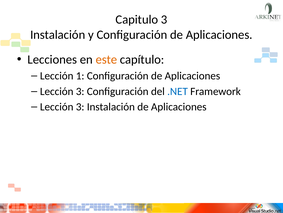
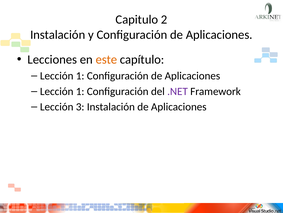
Capitulo 3: 3 -> 2 (164, 20)
3: 3 -> 1 (80, 91)
.NET colour: blue -> purple (178, 91)
